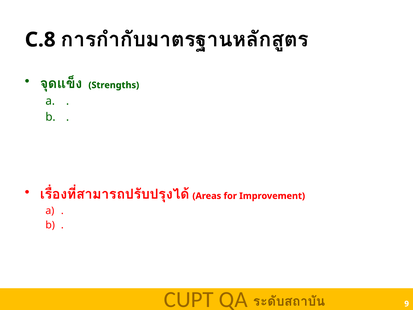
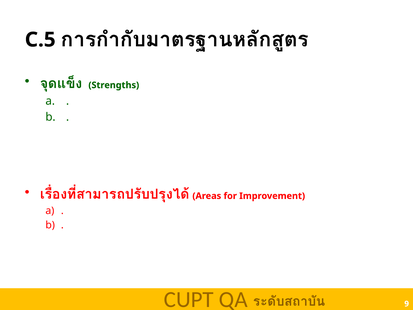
C.8: C.8 -> C.5 (40, 40)
